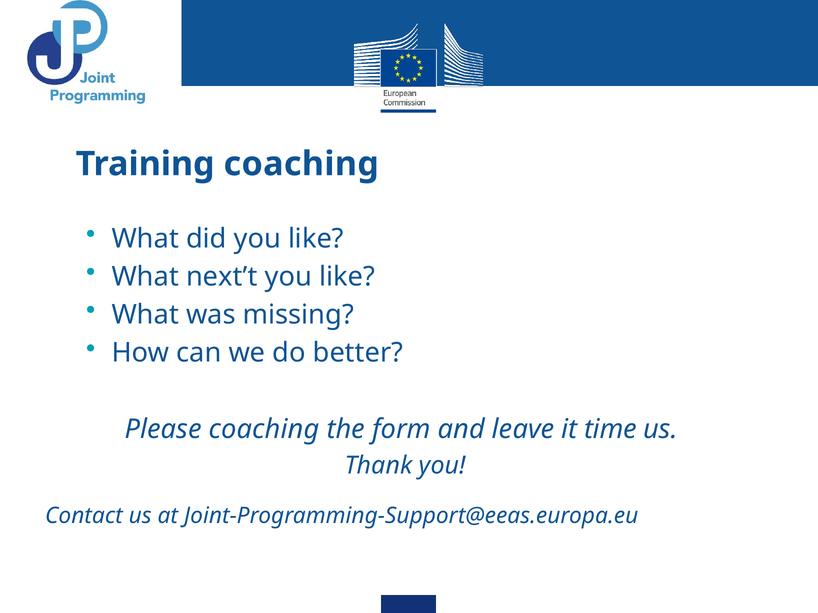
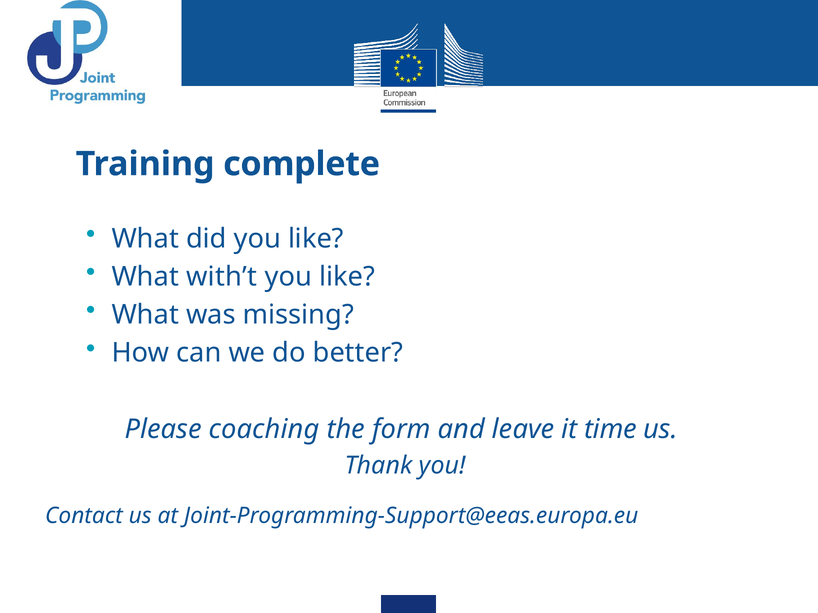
Training coaching: coaching -> complete (302, 164)
next’t: next’t -> with’t (222, 277)
